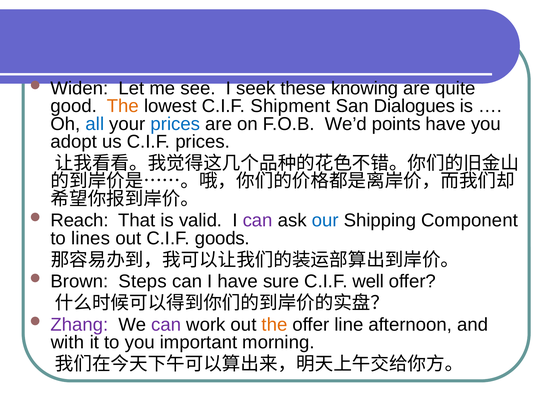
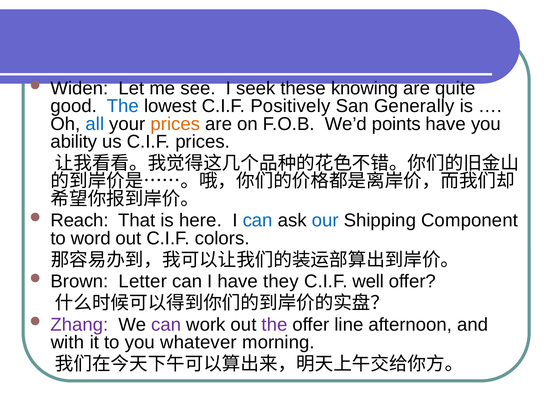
The colour: orange -> blue (123, 106)
Shipment: Shipment -> Positively (290, 106)
Dialogues: Dialogues -> Generally (414, 106)
prices colour: blue -> orange (175, 124)
adopt: adopt -> ability (74, 142)
valid: valid -> here (200, 220)
can colour: purple -> blue (258, 220)
lines: lines -> word (91, 238)
goods: goods -> colors (222, 238)
Steps: Steps -> Letter (143, 281)
sure: sure -> they (281, 281)
the colour: orange -> purple (275, 324)
important: important -> whatever (198, 342)
